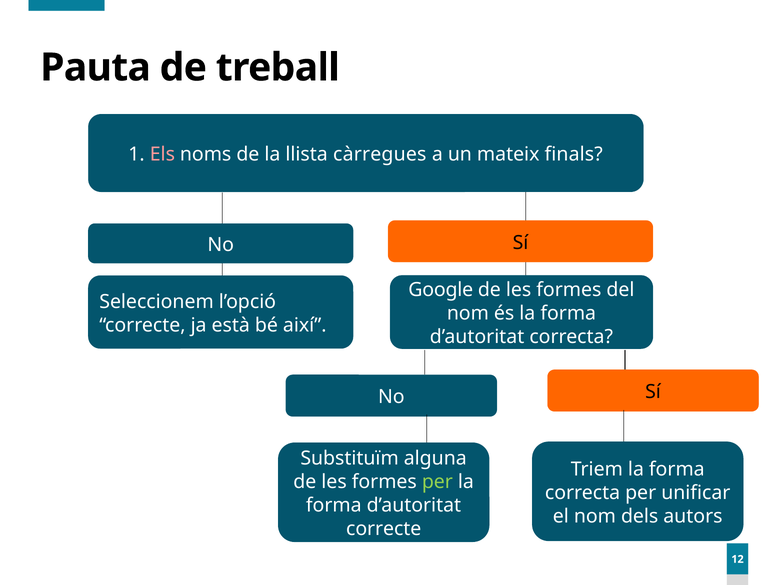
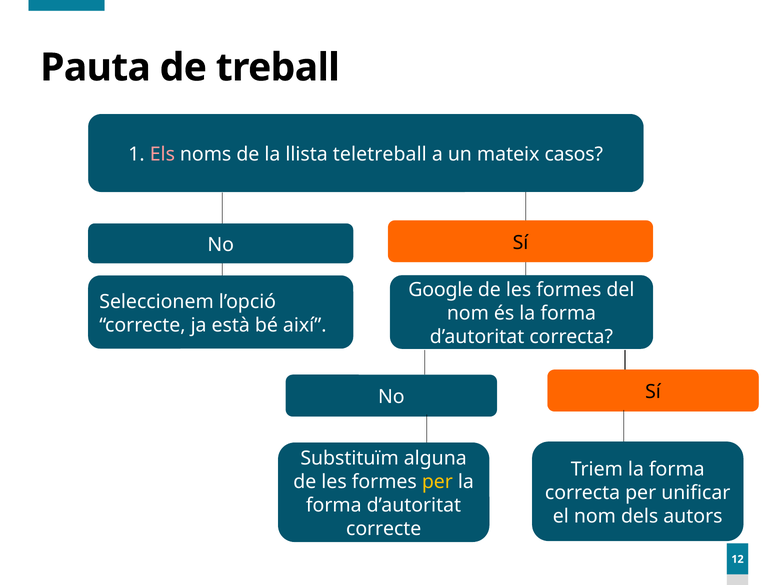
càrregues: càrregues -> teletreball (380, 154)
finals: finals -> casos (574, 154)
per colour: light green -> yellow (437, 482)
